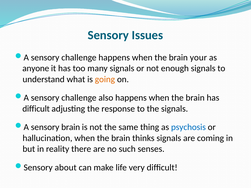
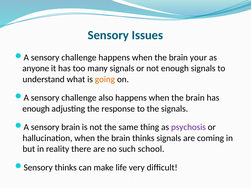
difficult: difficult -> enough (36, 109)
psychosis colour: blue -> purple (188, 127)
senses: senses -> school (151, 149)
Sensory about: about -> thinks (66, 168)
